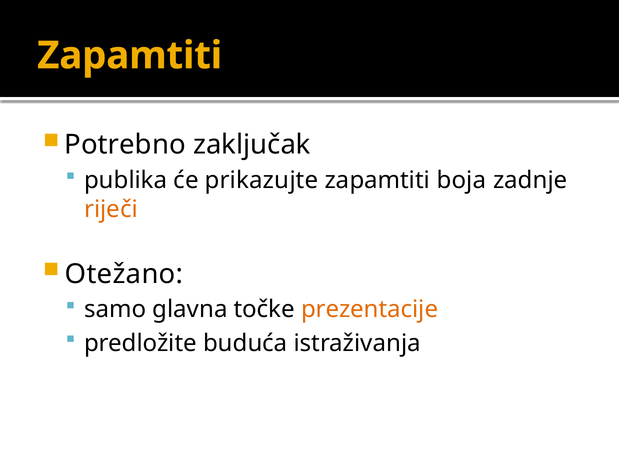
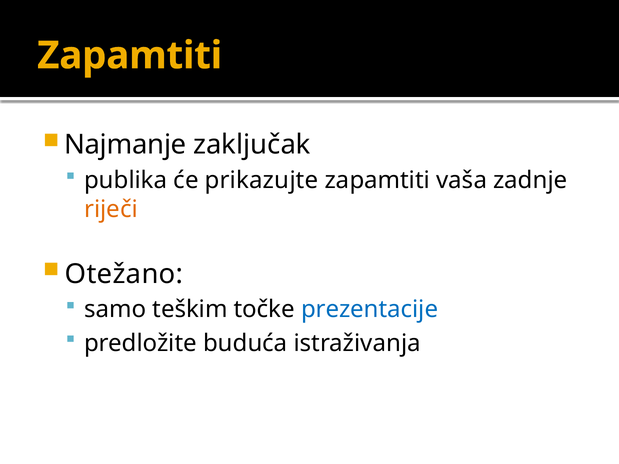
Potrebno: Potrebno -> Najmanje (125, 145)
boja: boja -> vaša (462, 180)
glavna: glavna -> teškim (190, 310)
prezentacije colour: orange -> blue (370, 310)
